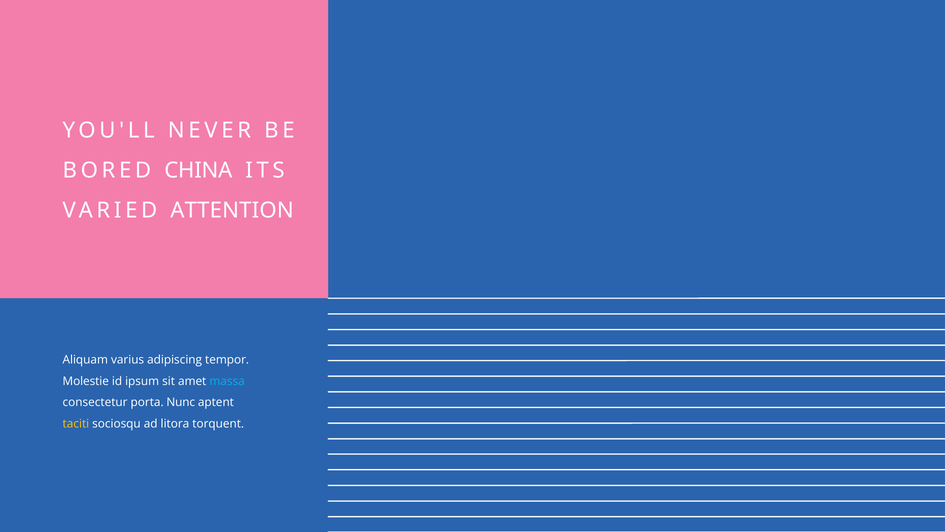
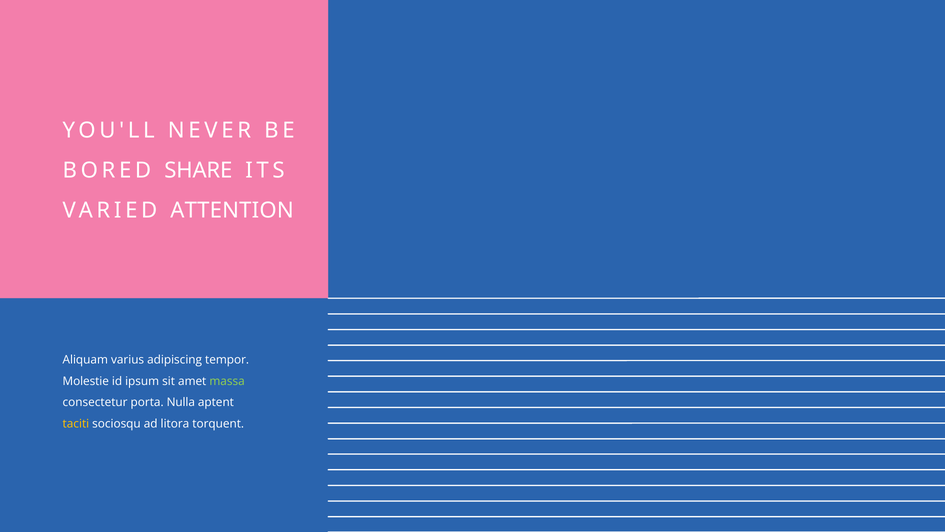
CHINA: CHINA -> SHARE (198, 170)
massa colour: light blue -> light green (227, 381)
Nunc: Nunc -> Nulla (181, 402)
